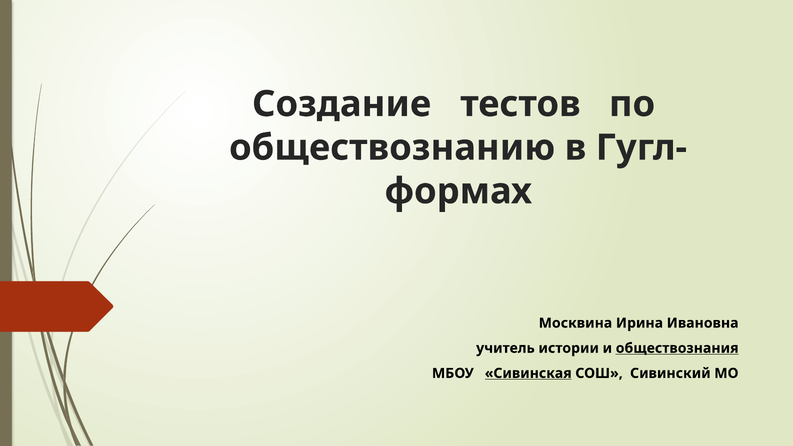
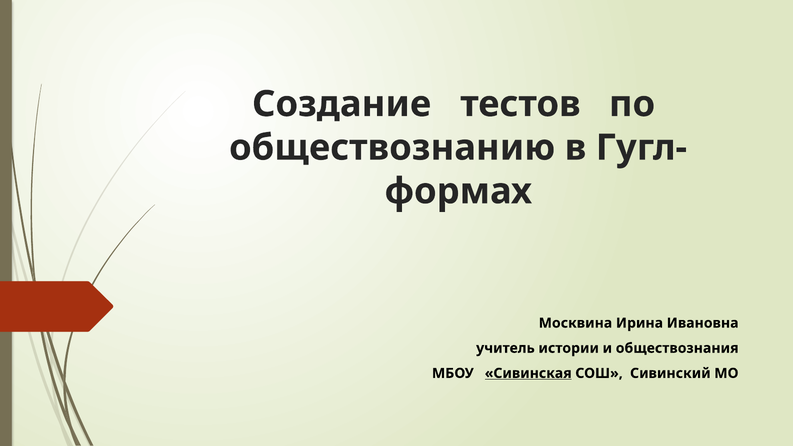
обществознания underline: present -> none (677, 348)
